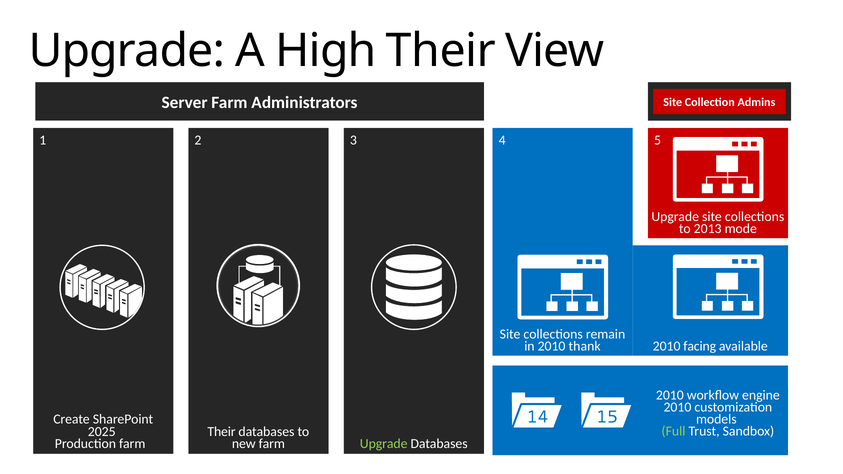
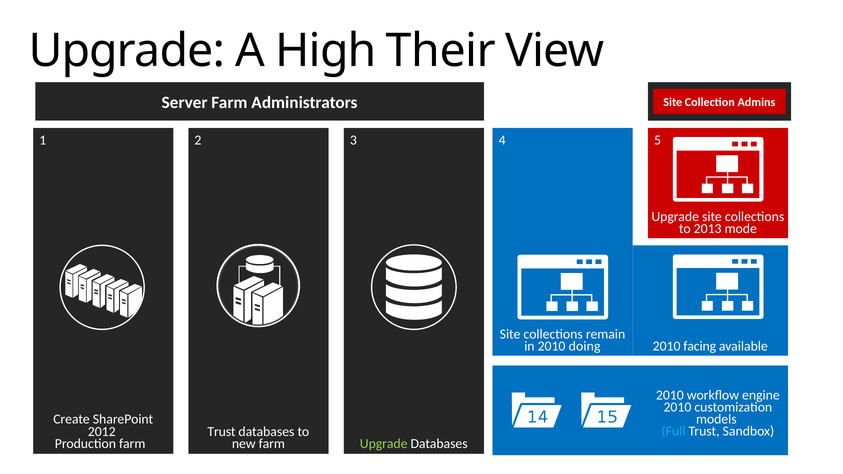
thank: thank -> doing (585, 346)
Full colour: light green -> light blue (673, 431)
2025: 2025 -> 2012 (102, 432)
Their: Their -> Trust (222, 432)
